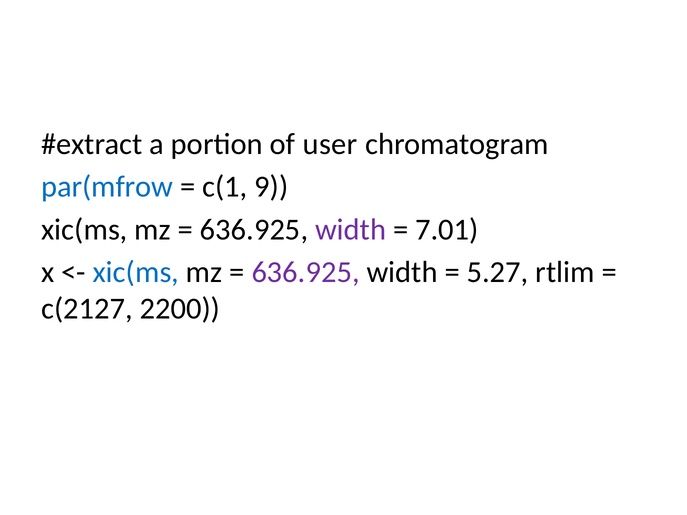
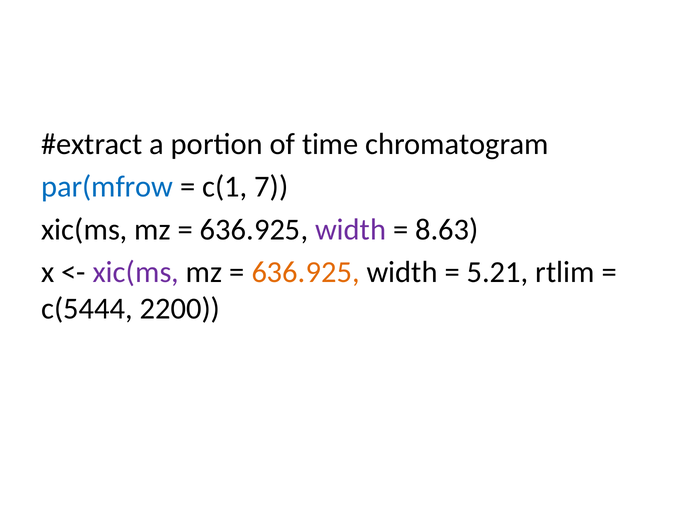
user: user -> time (330, 144)
9: 9 -> 7 (271, 187)
7.01: 7.01 -> 8.63 (447, 230)
xic(ms colour: blue -> purple (136, 272)
636.925 colour: purple -> orange (306, 272)
5.27: 5.27 -> 5.21 (498, 272)
c(2127: c(2127 -> c(5444 (87, 309)
